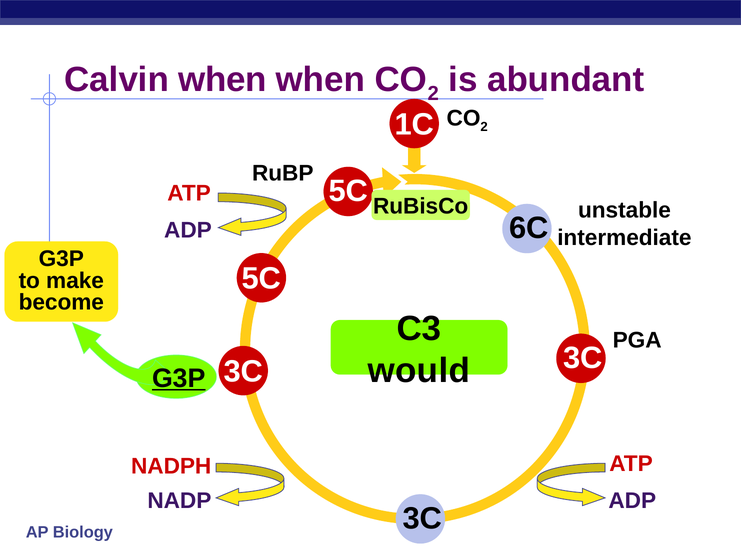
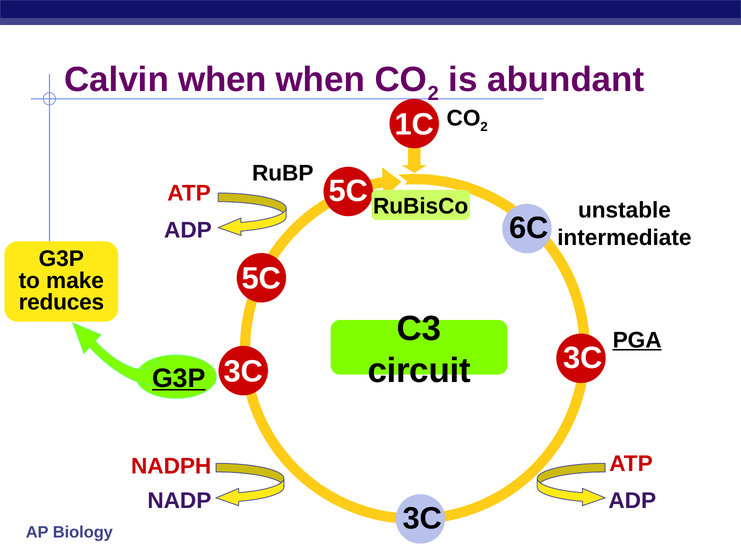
become: become -> reduces (61, 302)
PGA underline: none -> present (637, 340)
would: would -> circuit (419, 371)
